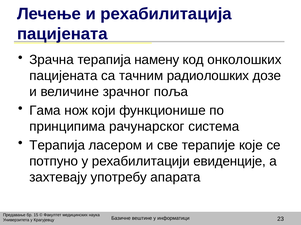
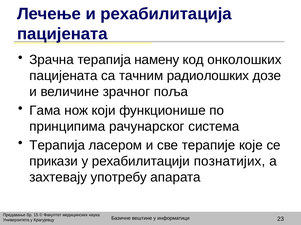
потпуно: потпуно -> прикази (54, 162)
евиденције: евиденције -> познатијих (230, 162)
